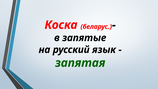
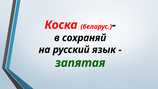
запятые: запятые -> сохраняй (84, 38)
